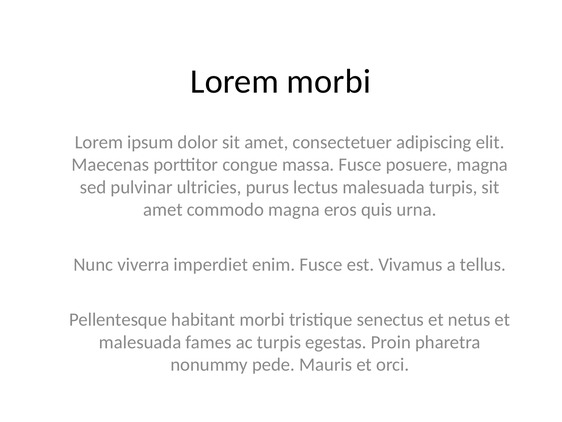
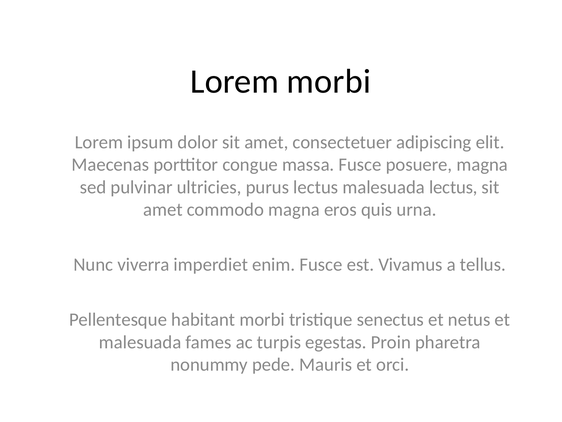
malesuada turpis: turpis -> lectus (453, 187)
